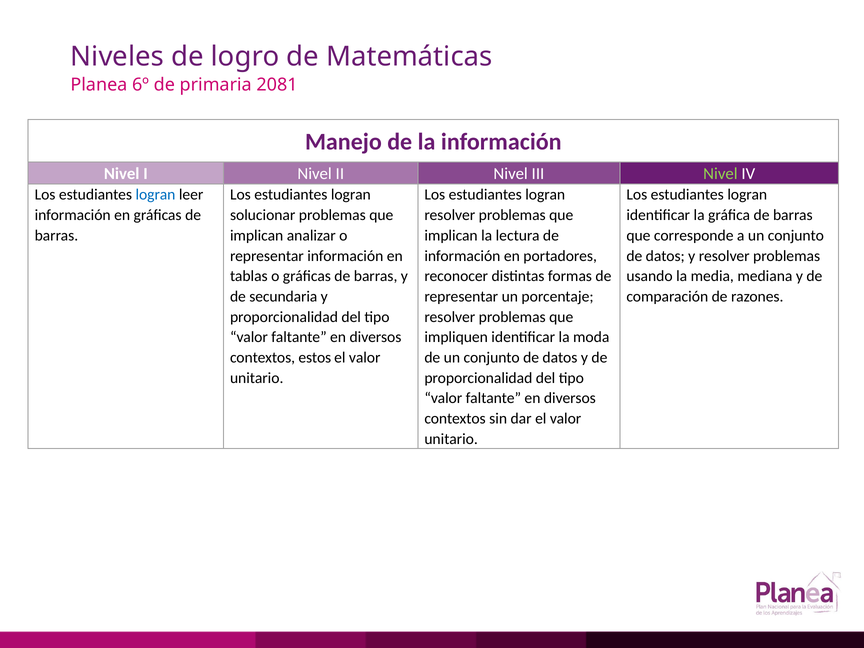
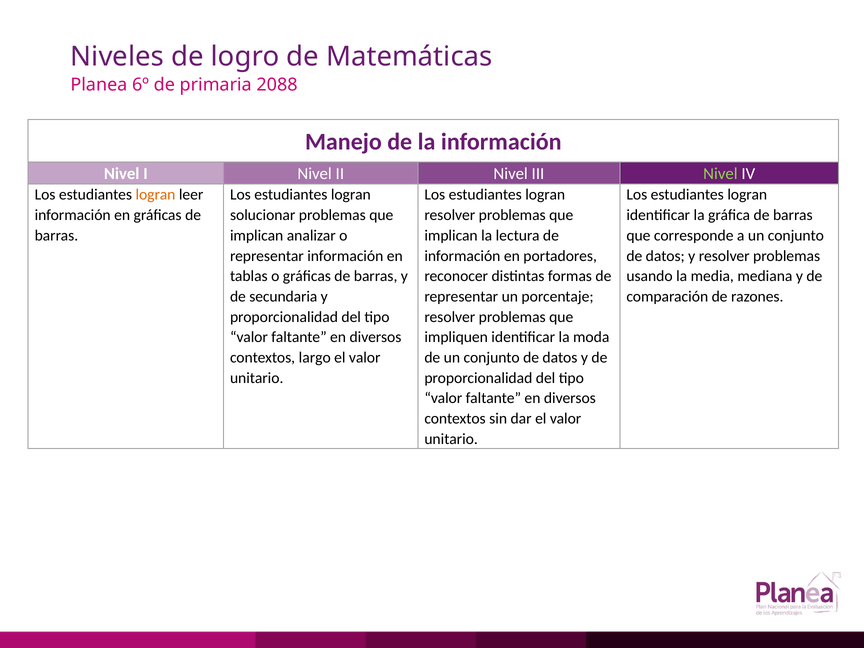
2081: 2081 -> 2088 (277, 85)
logran colour: blue -> orange (156, 195)
estos: estos -> largo (315, 358)
